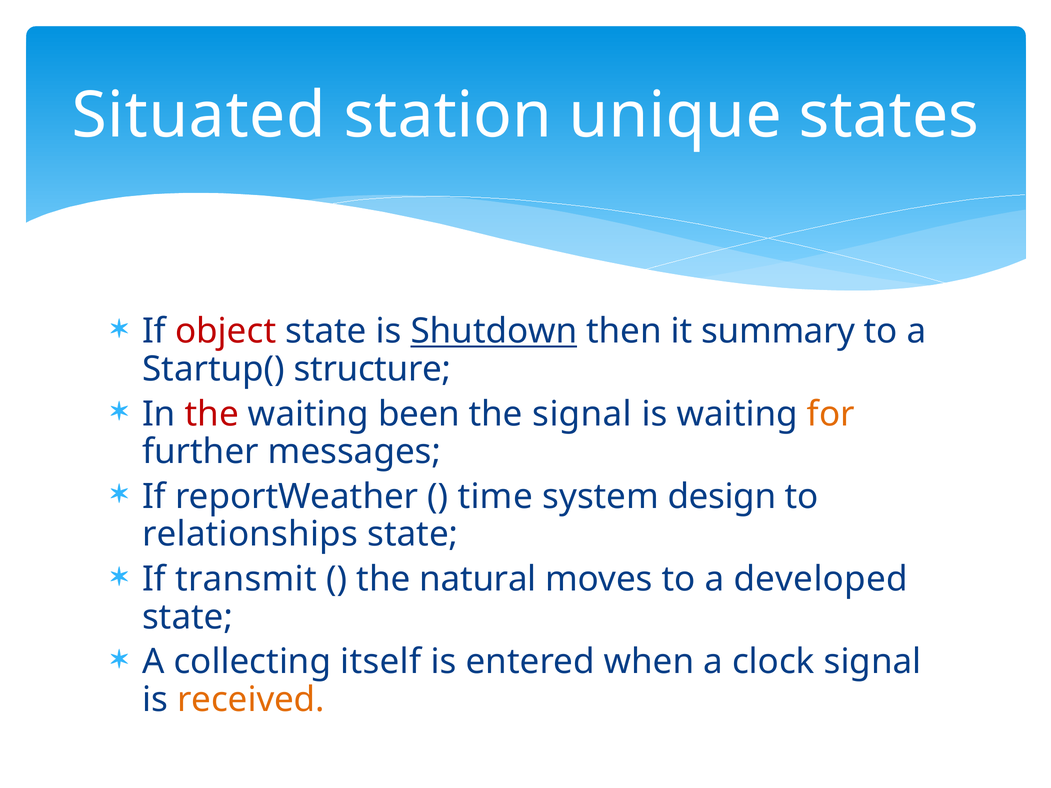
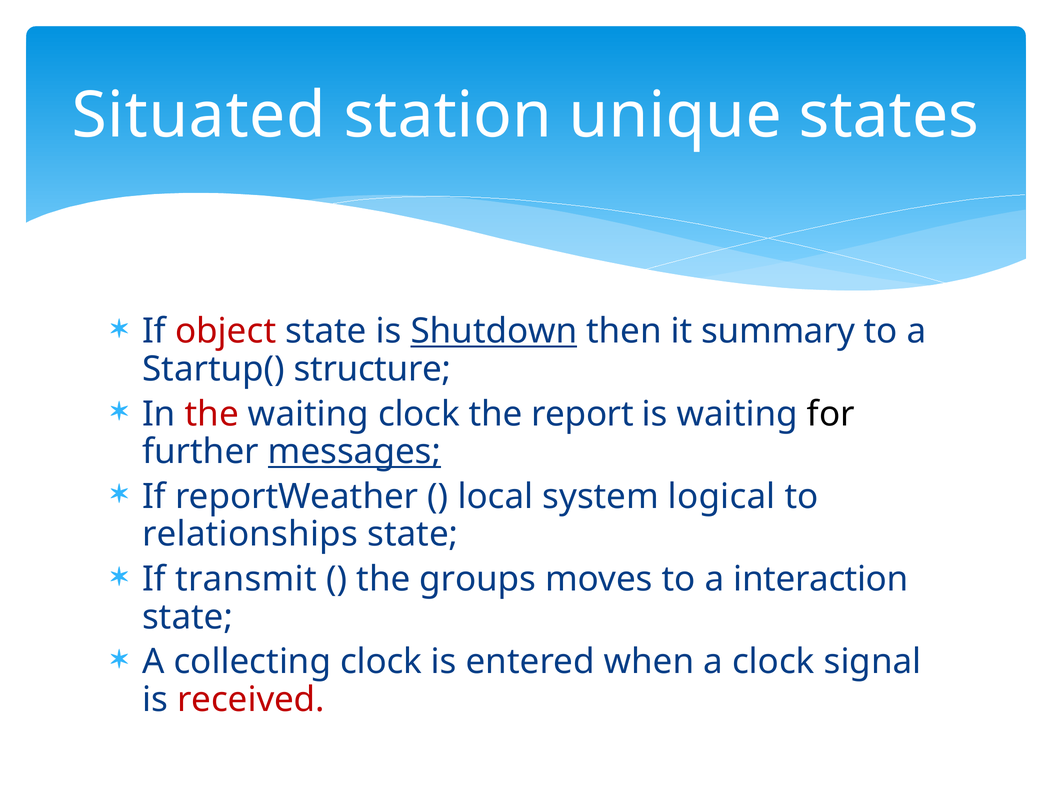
waiting been: been -> clock (419, 414)
the signal: signal -> report (582, 414)
for colour: orange -> black (831, 414)
messages underline: none -> present (355, 452)
time: time -> local (495, 497)
design: design -> logical (722, 497)
natural: natural -> groups (478, 579)
developed: developed -> interaction (821, 579)
collecting itself: itself -> clock (381, 662)
received colour: orange -> red (251, 700)
